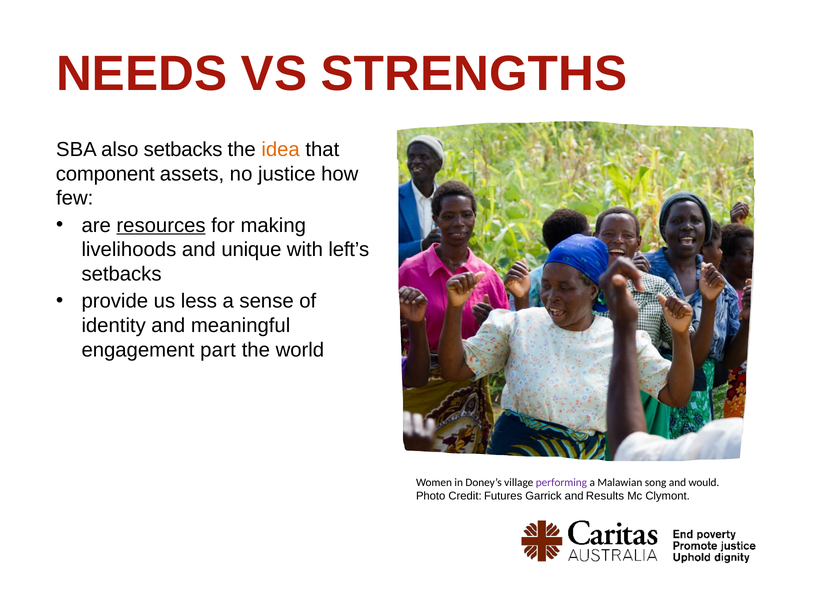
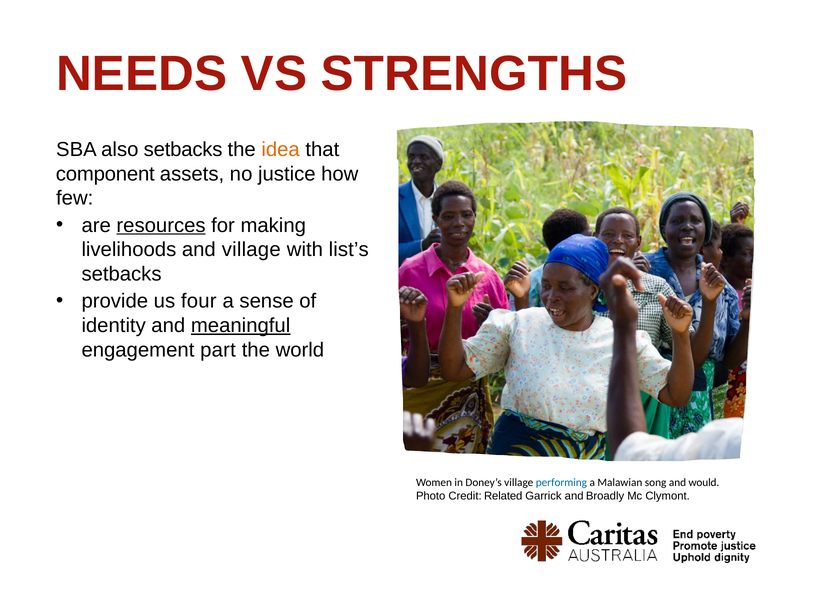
and unique: unique -> village (251, 250)
left’s: left’s -> list’s (349, 250)
less: less -> four (199, 302)
meaningful underline: none -> present (241, 326)
performing colour: purple -> blue (561, 483)
Futures: Futures -> Related (503, 496)
Results: Results -> Broadly (605, 496)
